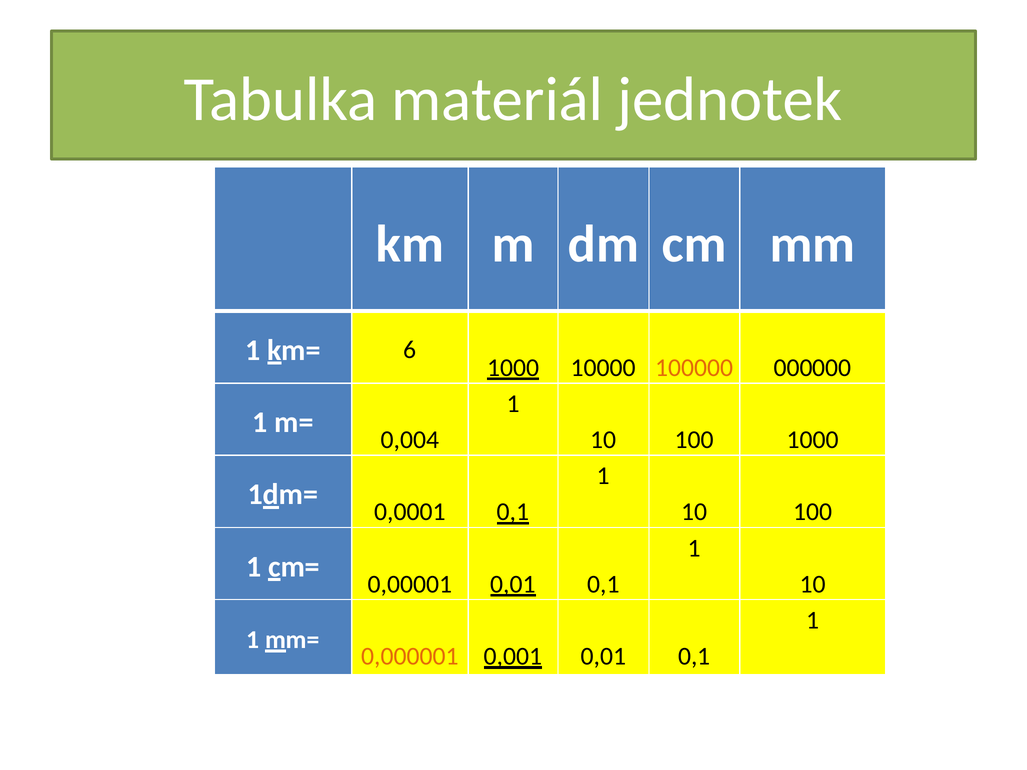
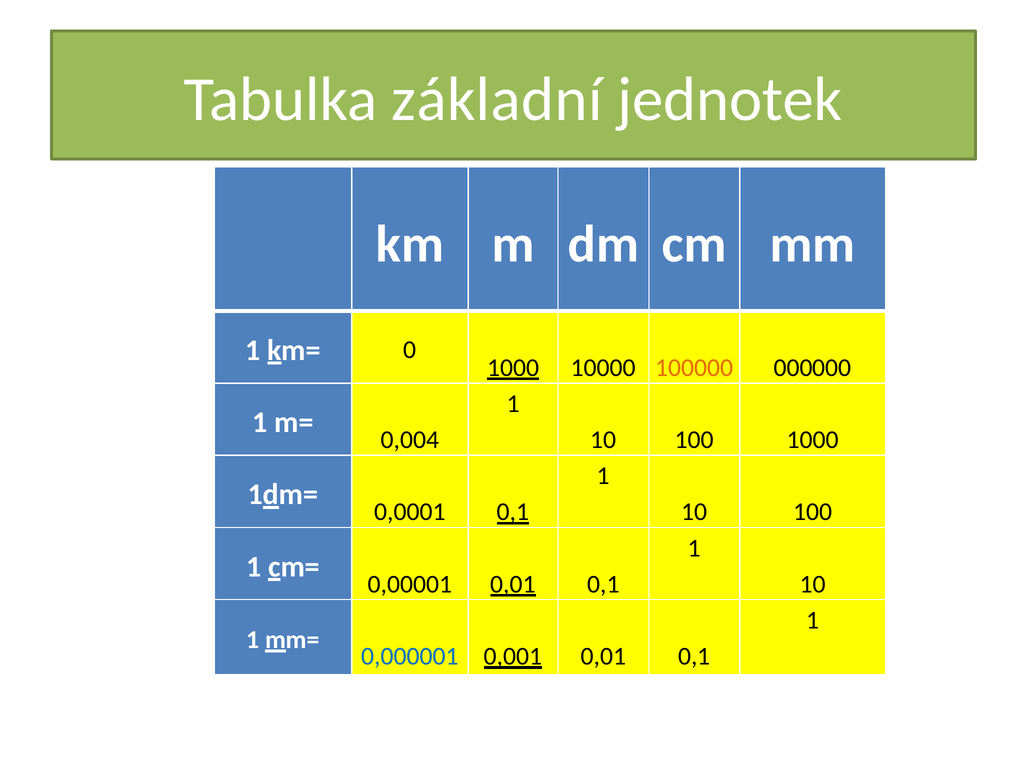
materiál: materiál -> základní (497, 99)
6: 6 -> 0 (410, 350)
0,000001 colour: orange -> blue (410, 657)
